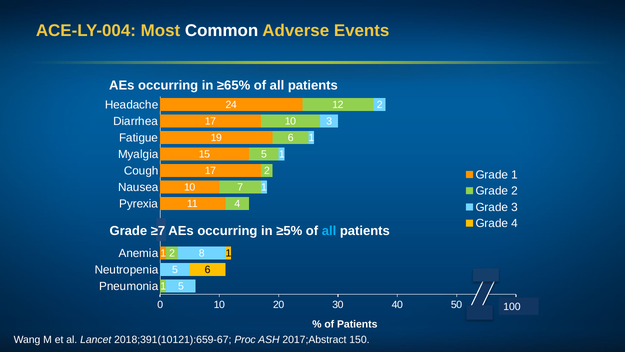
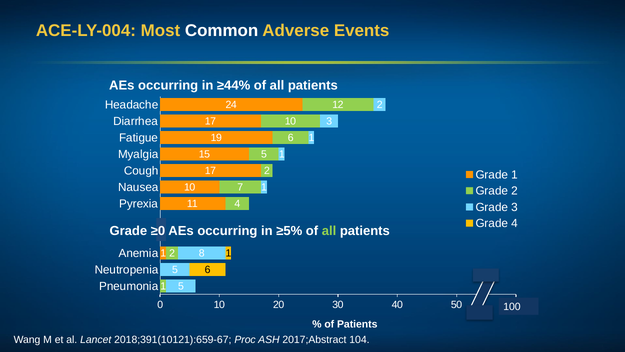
≥65%: ≥65% -> ≥44% (234, 85)
≥7: ≥7 -> ≥0 (158, 230)
all colour: light blue -> light green (329, 230)
150: 150 -> 104 (359, 339)
